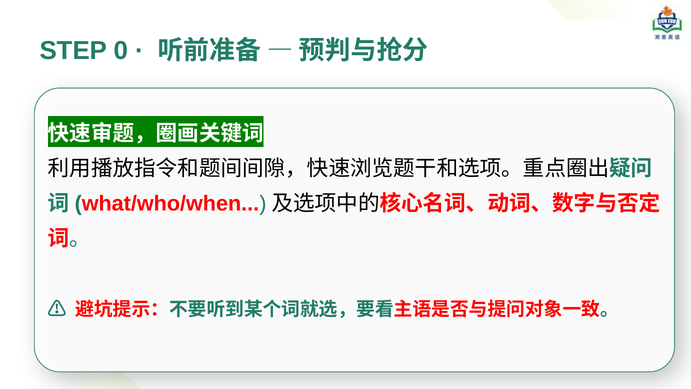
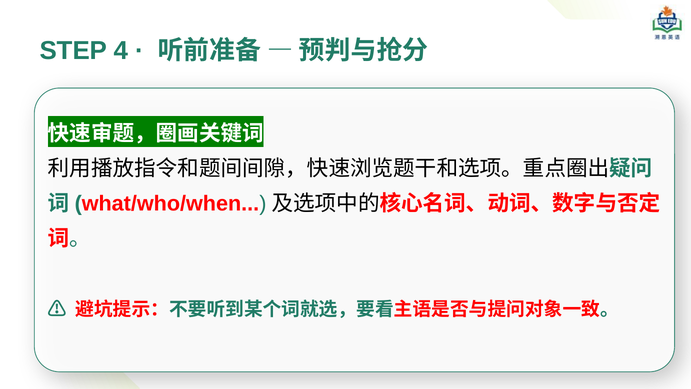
0: 0 -> 4 (121, 51)
